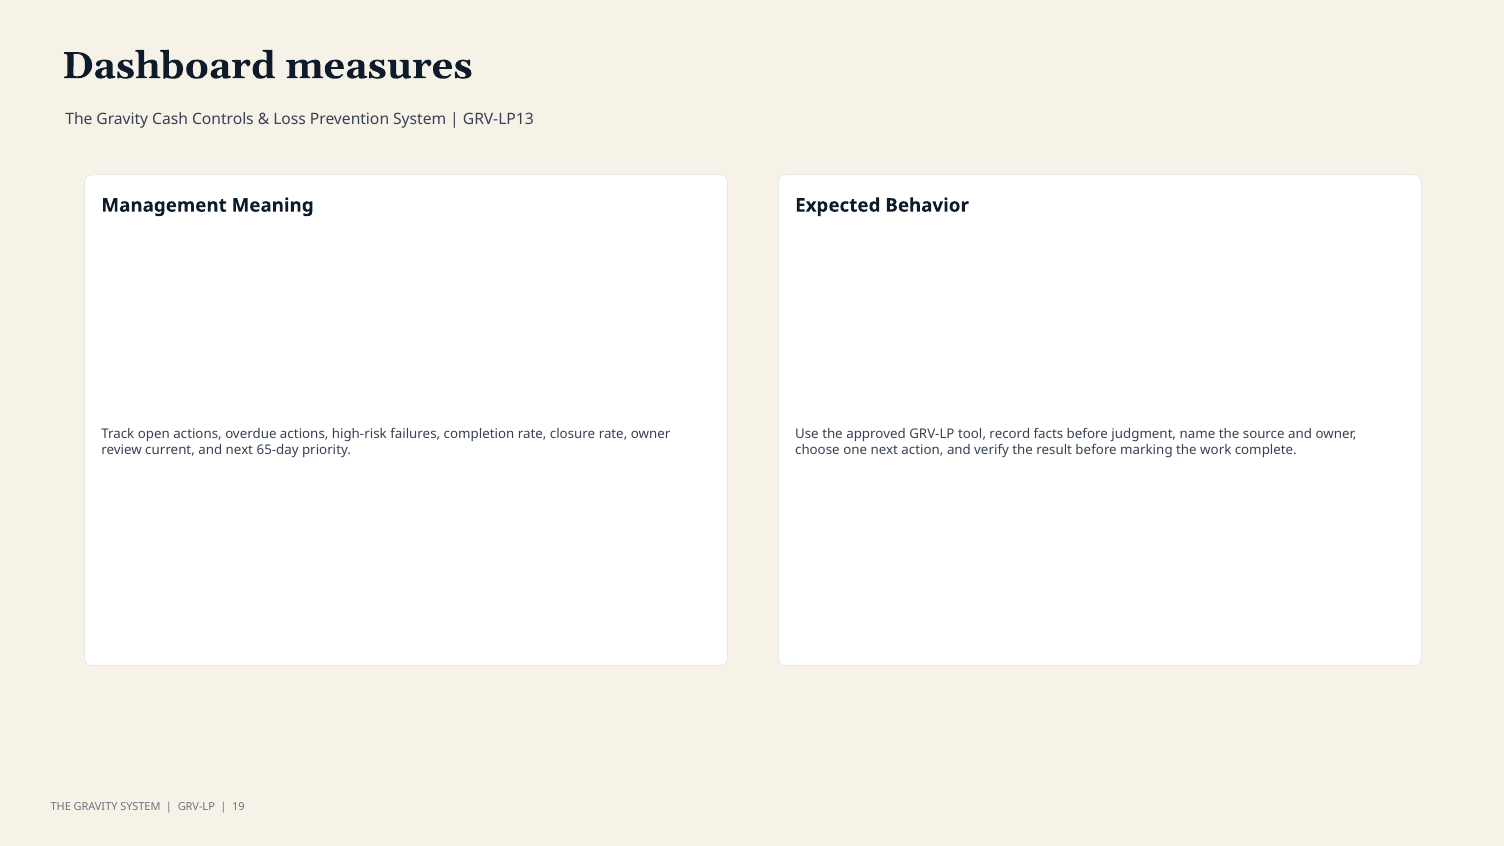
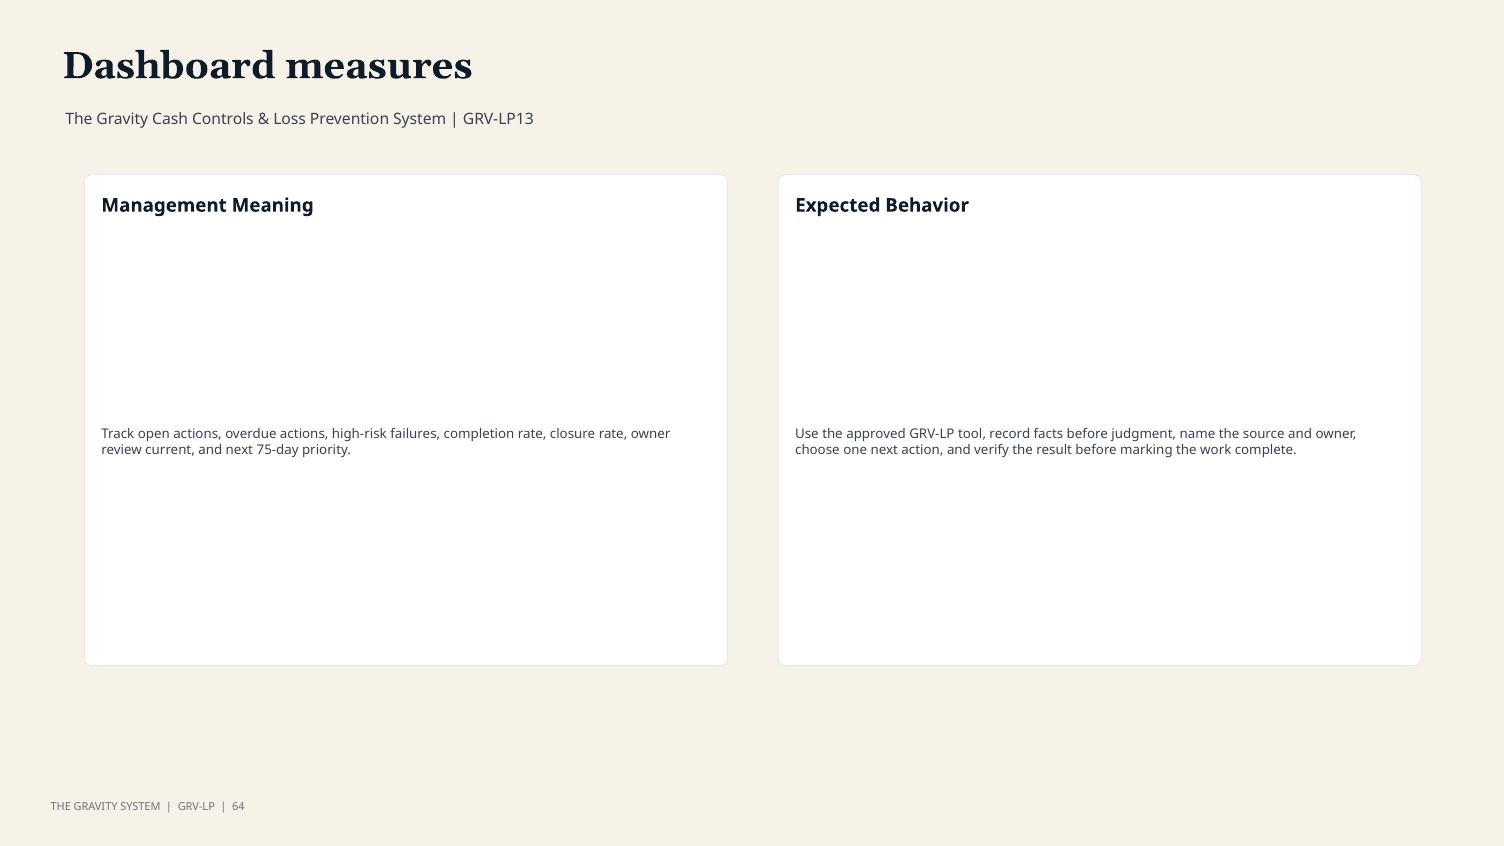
65-day: 65-day -> 75-day (278, 451)
19: 19 -> 64 (238, 807)
